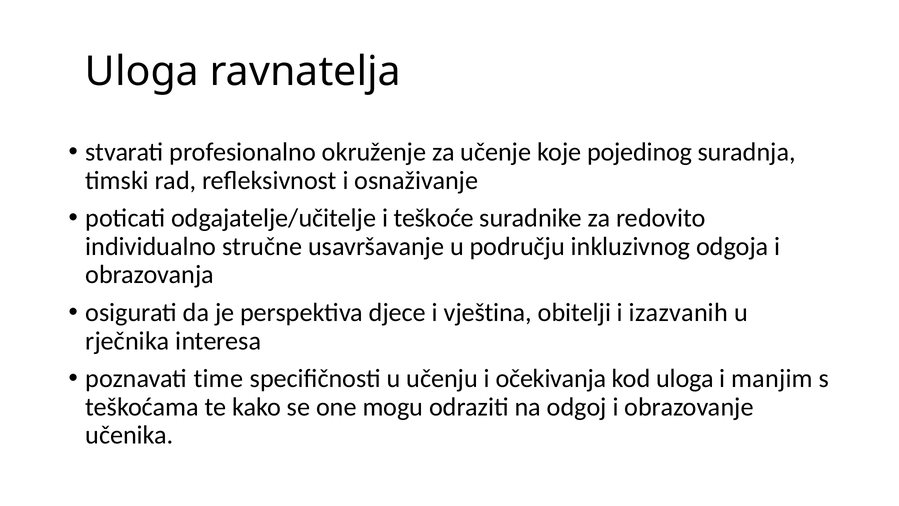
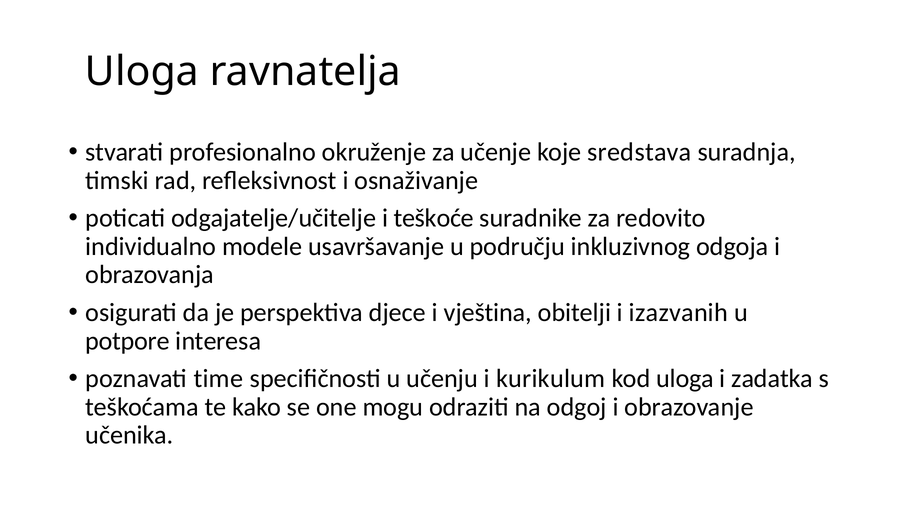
pojedinog: pojedinog -> sredstava (639, 152)
stručne: stručne -> modele (262, 246)
rječnika: rječnika -> potpore (128, 341)
očekivanja: očekivanja -> kurikulum (551, 378)
manjim: manjim -> zadatka (772, 378)
